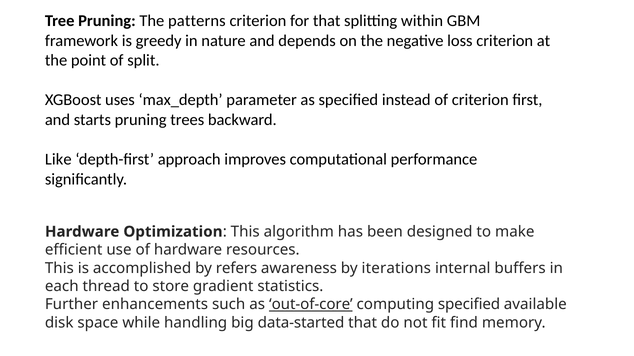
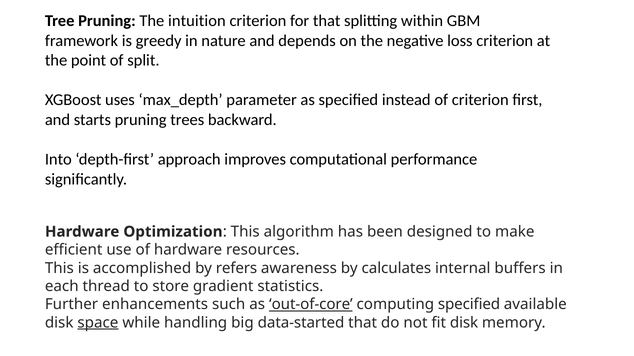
patterns: patterns -> intuition (197, 21)
Like: Like -> Into (58, 160)
iterations: iterations -> calculates (396, 268)
space underline: none -> present (98, 323)
fit find: find -> disk (464, 323)
